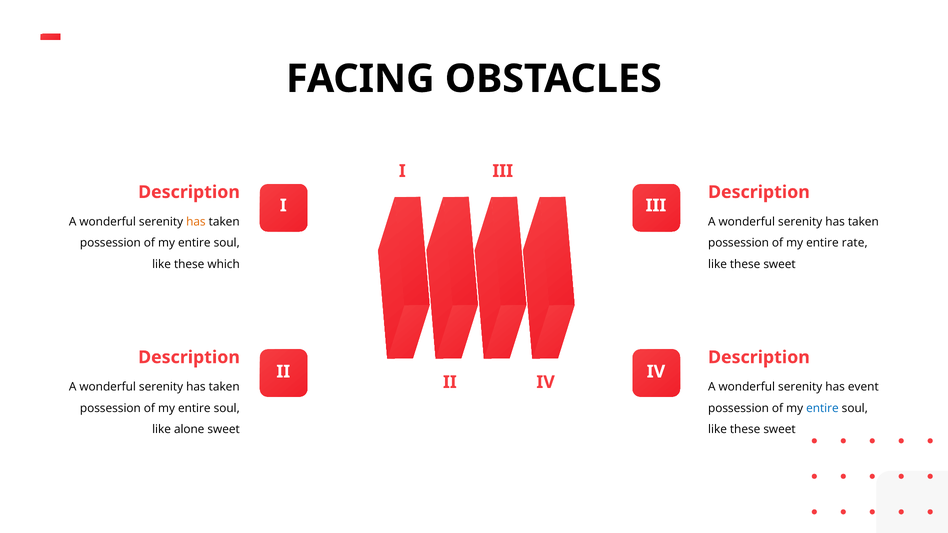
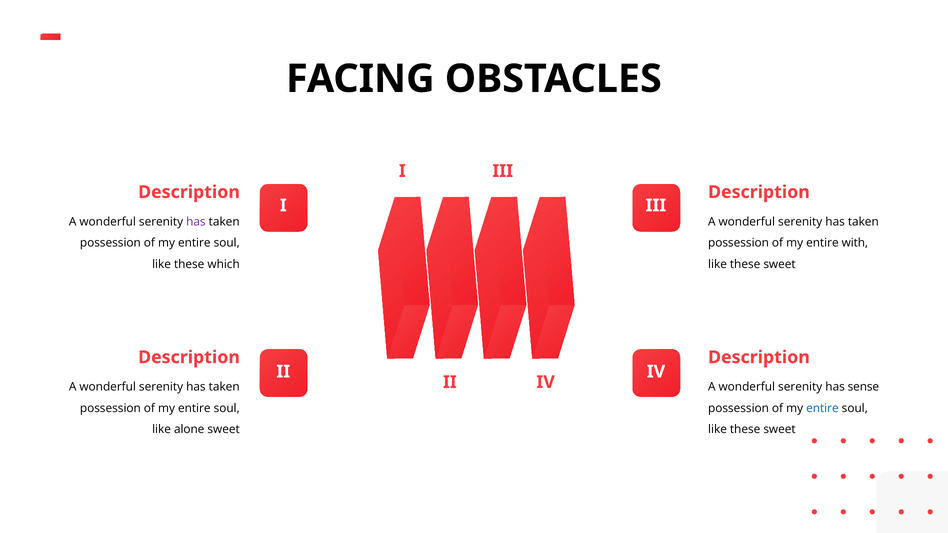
has colour: orange -> purple (196, 222)
rate: rate -> with (855, 243)
event: event -> sense (863, 387)
